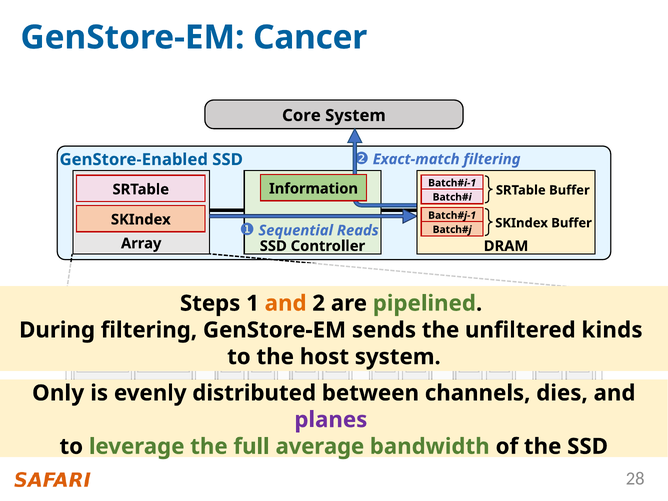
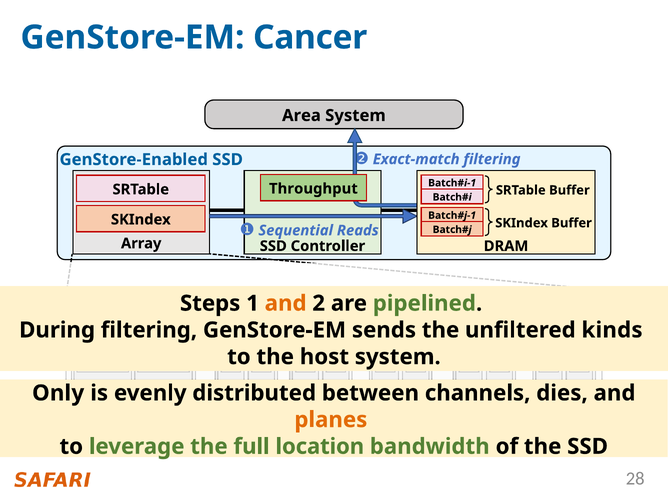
Core: Core -> Area (301, 115)
Information: Information -> Throughput (313, 189)
planes colour: purple -> orange (331, 420)
average: average -> location (320, 446)
